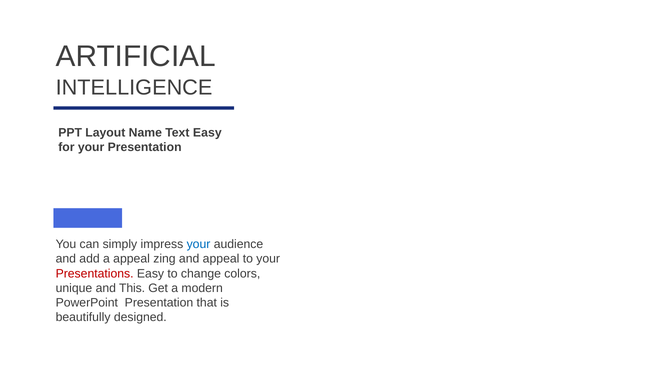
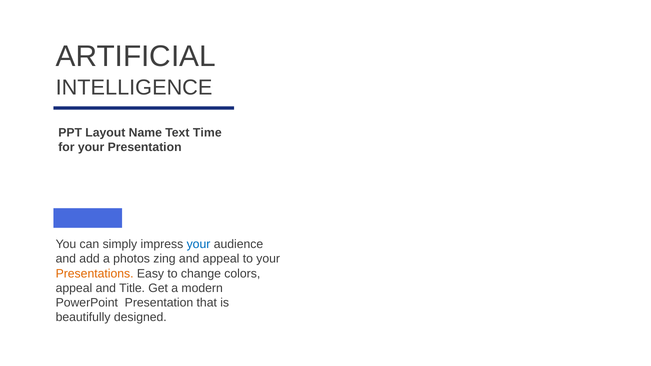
Text Easy: Easy -> Time (207, 133)
a appeal: appeal -> photos (132, 259)
Presentations colour: red -> orange (95, 274)
unique: unique -> appeal (74, 288)
This: This -> Title (132, 288)
